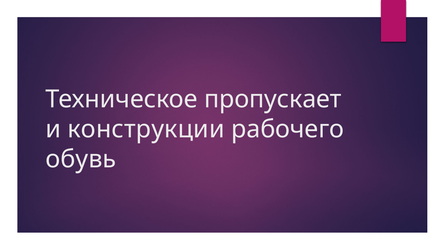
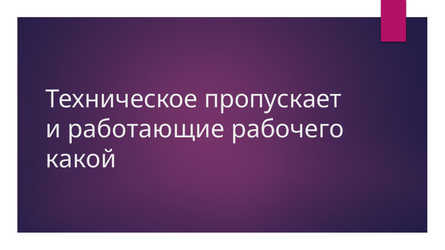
конструкции: конструкции -> работающие (146, 129)
обувь: обувь -> какой (81, 159)
